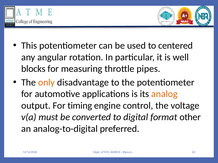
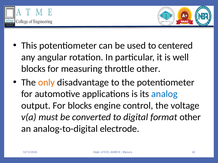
throttle pipes: pipes -> other (149, 69)
analog colour: orange -> blue (164, 94)
For timing: timing -> blocks (80, 106)
preferred: preferred -> electrode (120, 129)
